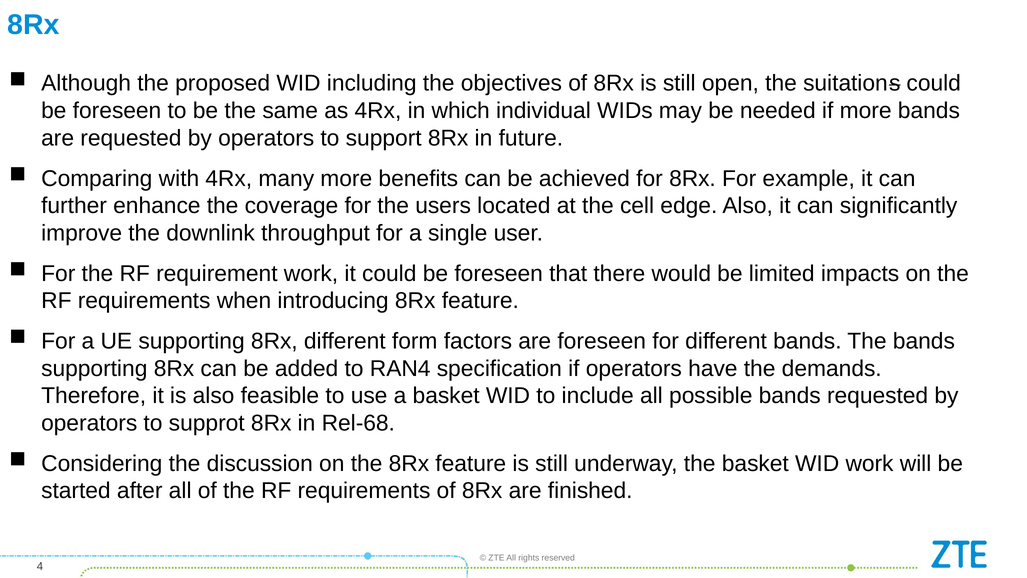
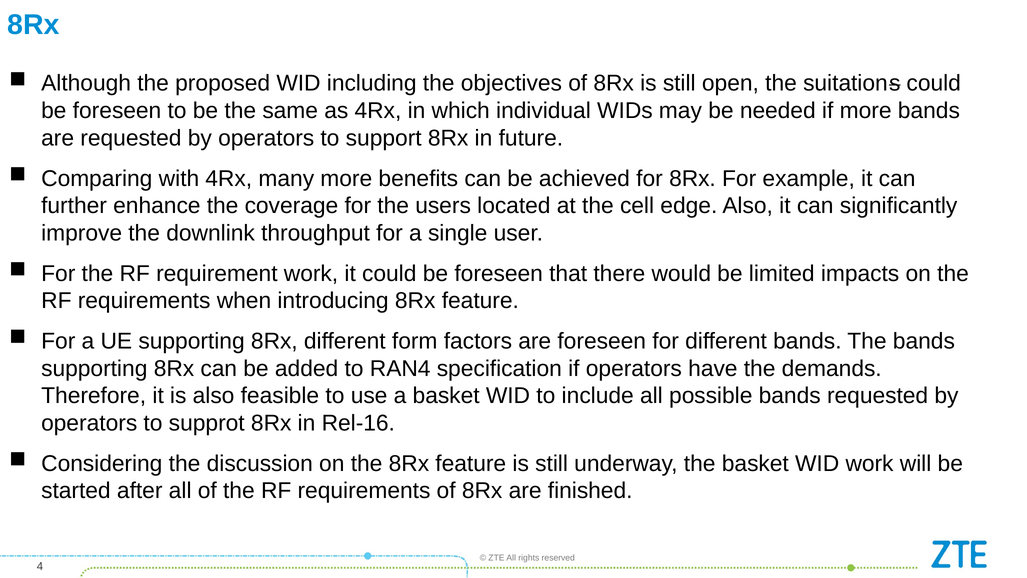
Rel-68: Rel-68 -> Rel-16 (358, 423)
